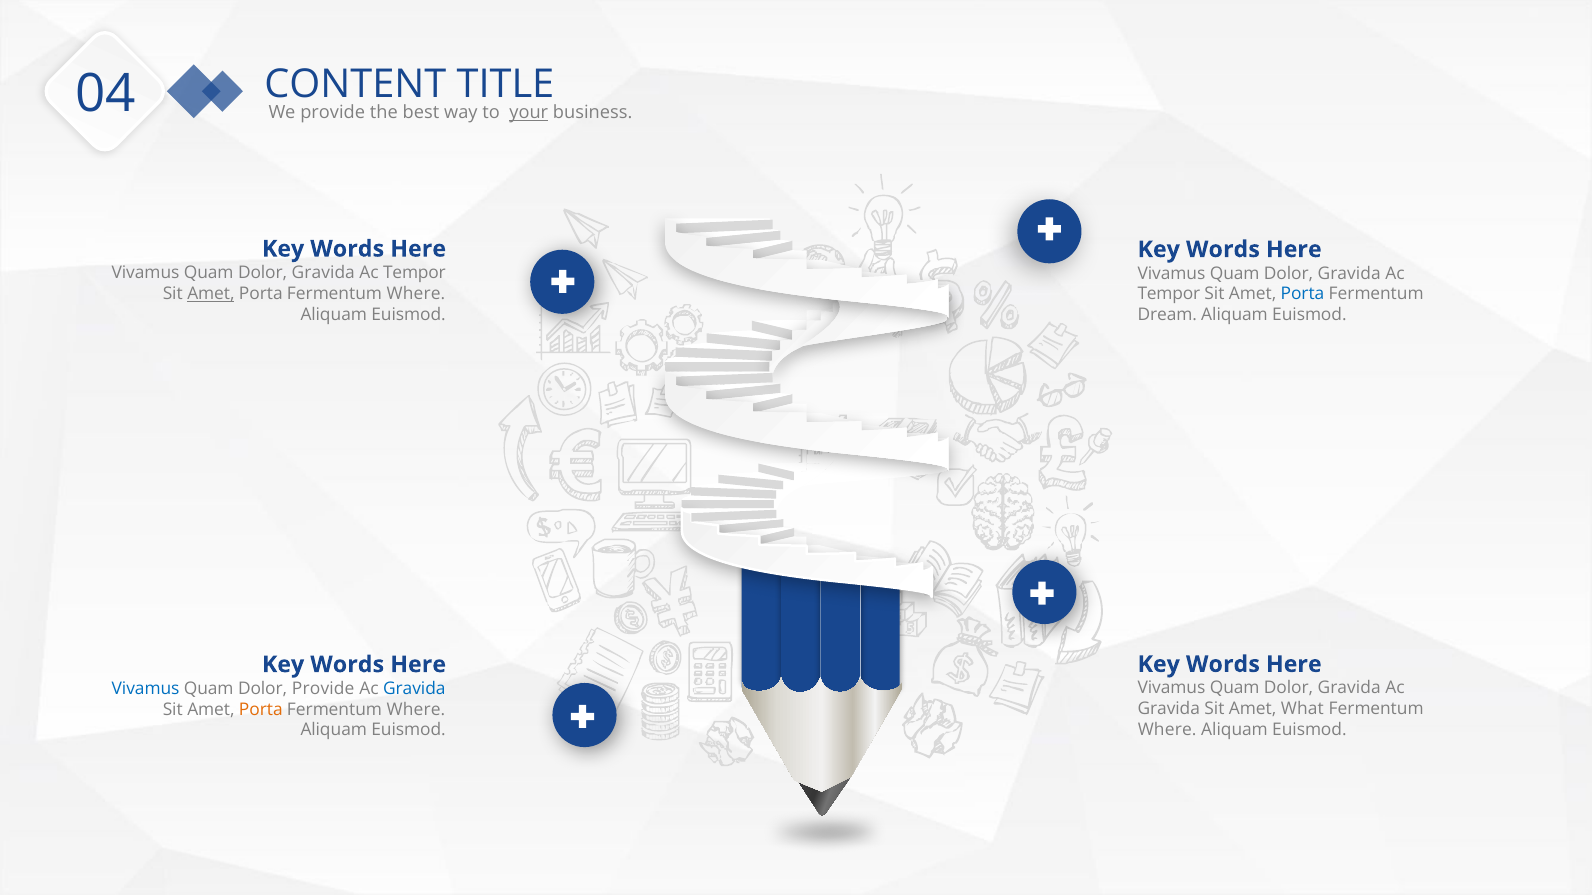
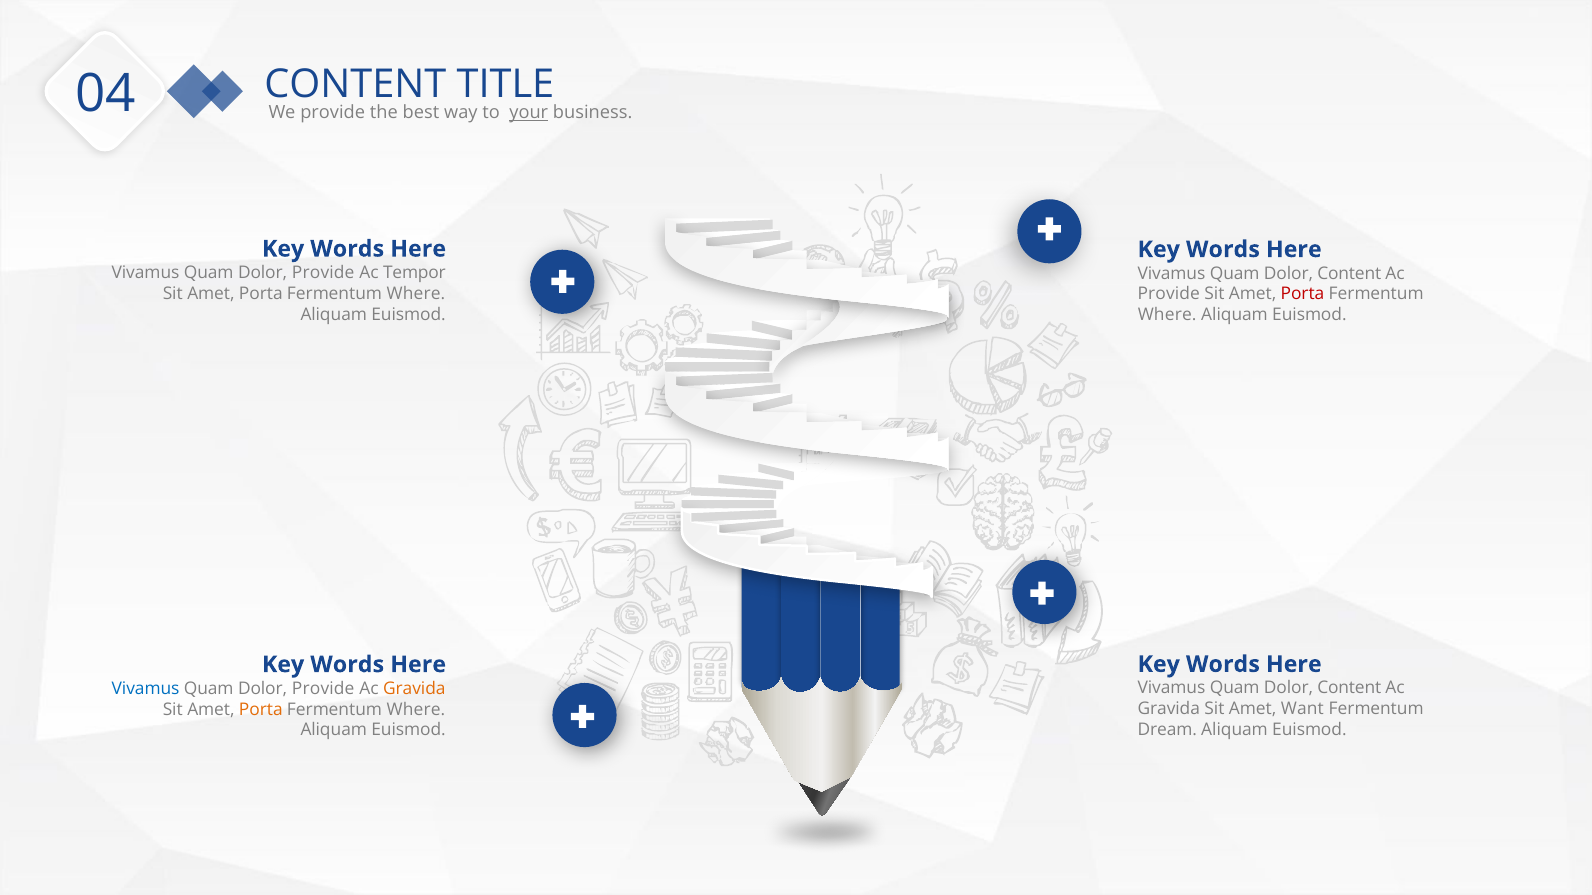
Gravida: Gravida -> Provide (323, 273)
Gravida: Gravida -> Content (1349, 274)
Amet underline: present -> none (211, 294)
Tempor: Tempor -> Provide (1169, 294)
Porta colour: blue -> red (1303, 294)
Dream: Dream -> Where (1167, 315)
Gravida: Gravida -> Content (1349, 689)
Gravida colour: blue -> orange (414, 689)
What: What -> Want (1302, 709)
Where: Where -> Dream (1167, 730)
